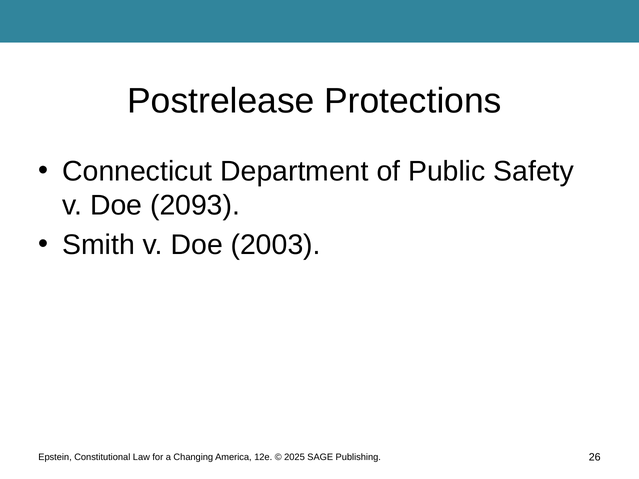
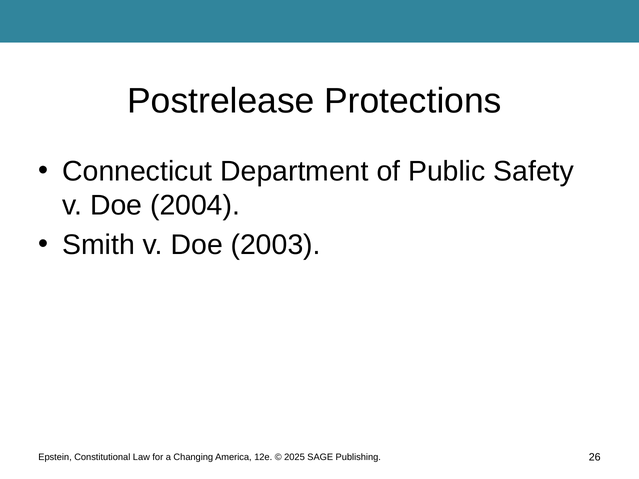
2093: 2093 -> 2004 (195, 205)
